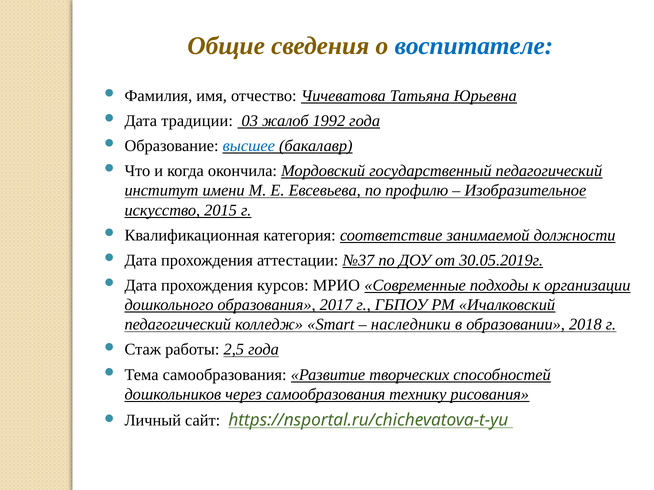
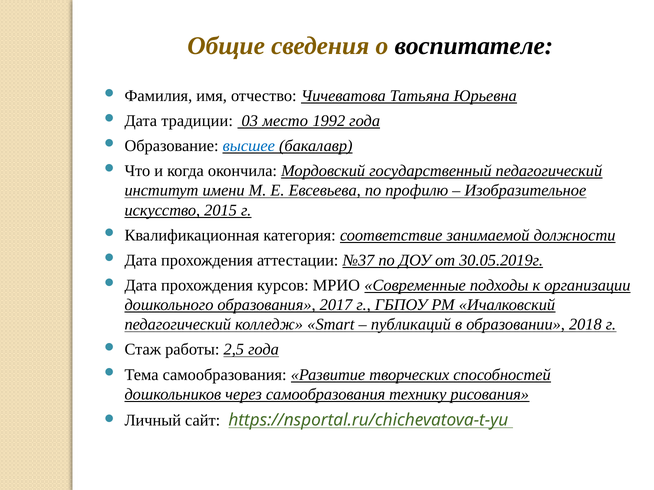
воспитателе colour: blue -> black (474, 46)
жалоб: жалоб -> место (285, 121)
наследники: наследники -> публикаций (411, 325)
